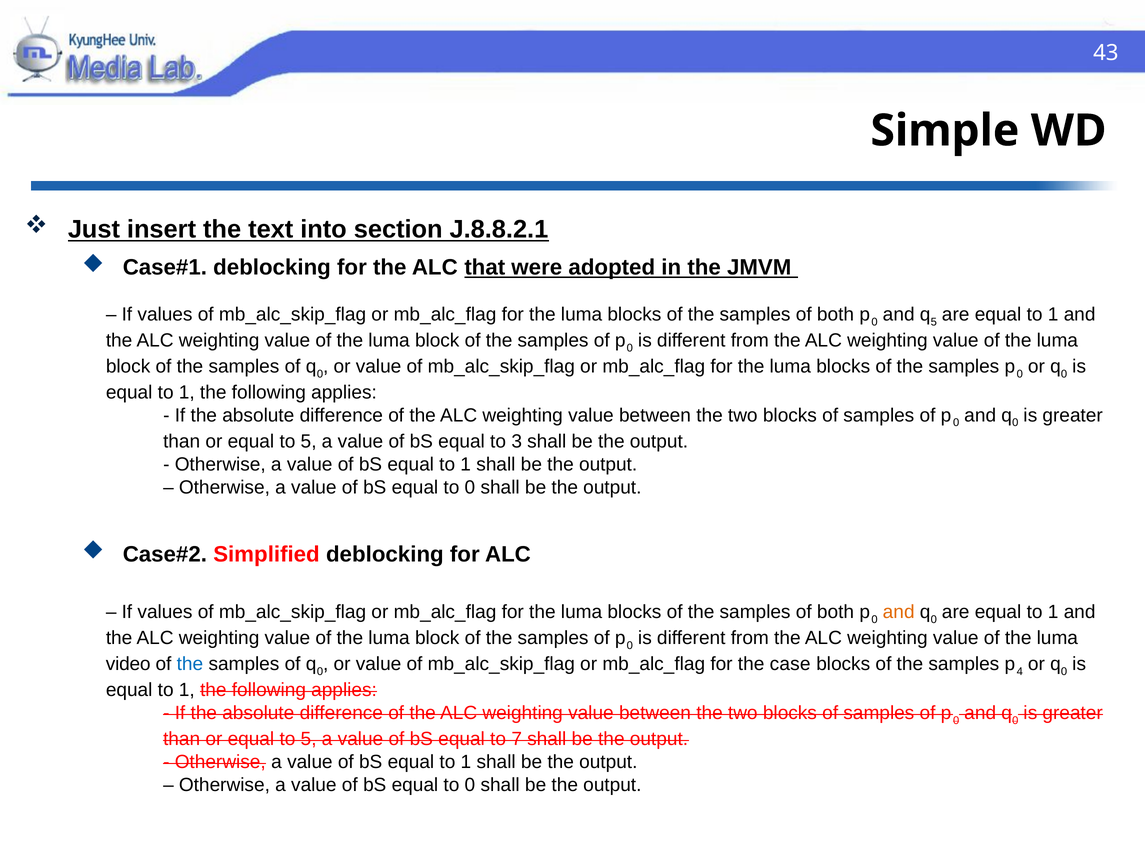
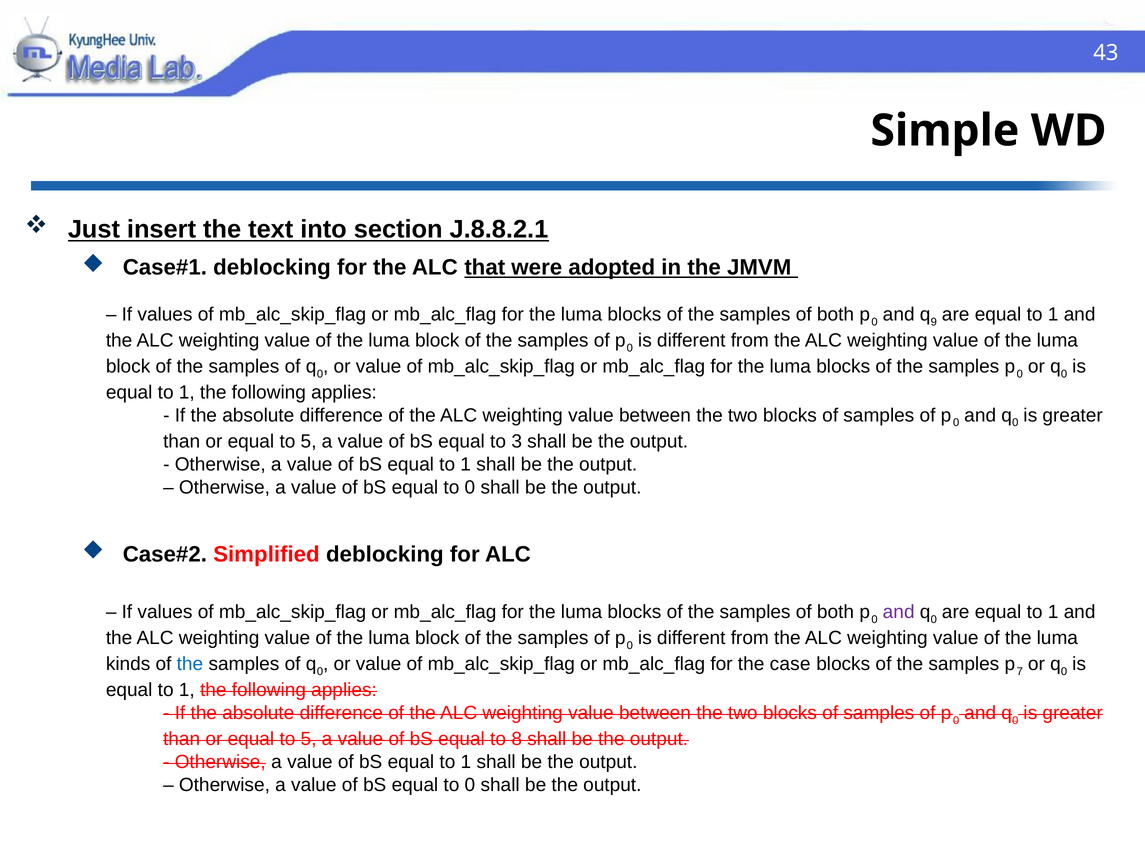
5: 5 -> 9 (934, 322)
and colour: orange -> purple (899, 612)
video: video -> kinds (128, 664)
4: 4 -> 7 (1020, 671)
7: 7 -> 8 (517, 739)
